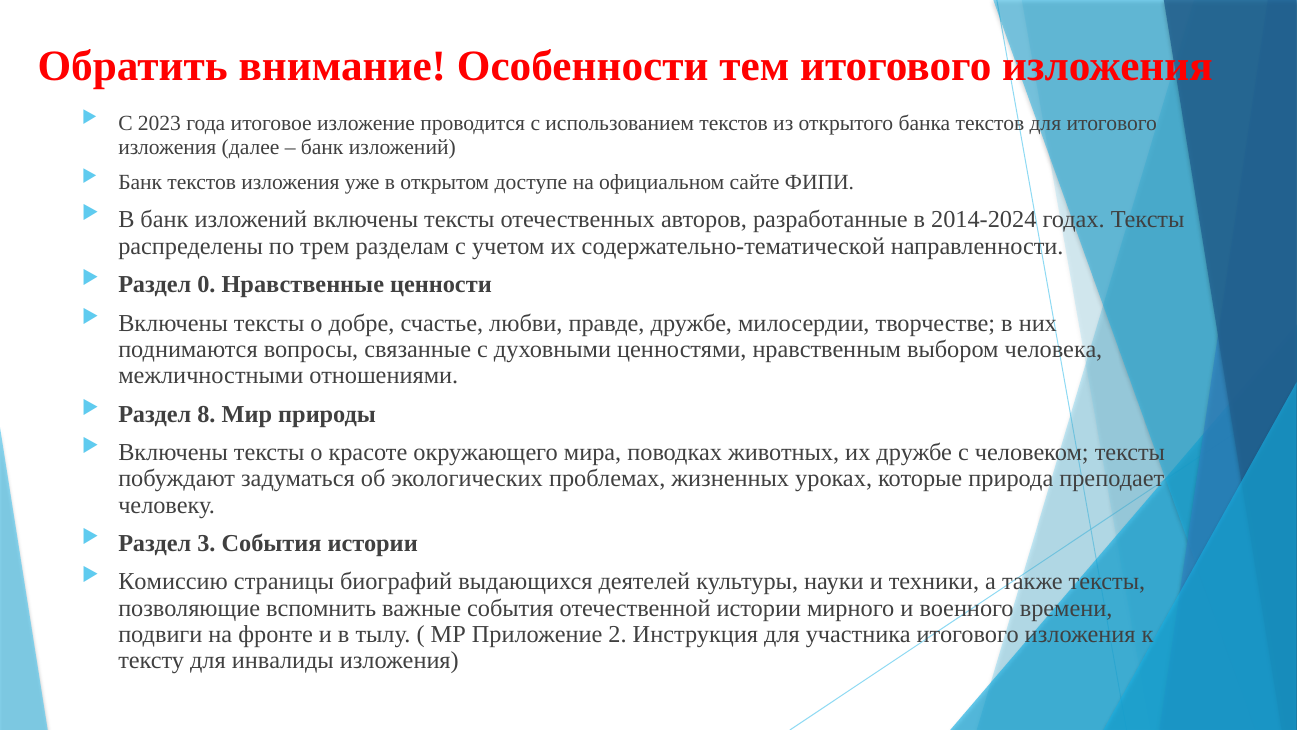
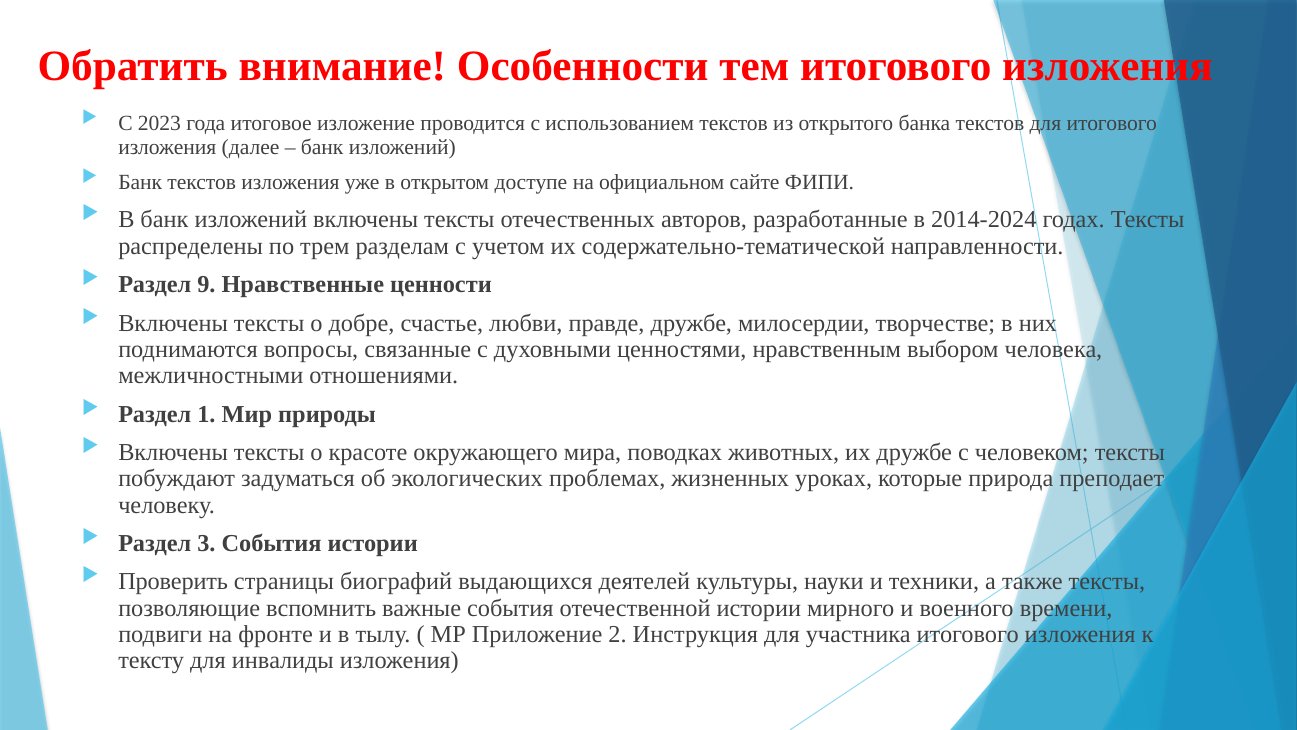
0: 0 -> 9 (206, 284)
8: 8 -> 1 (206, 414)
Комиссию: Комиссию -> Проверить (173, 582)
